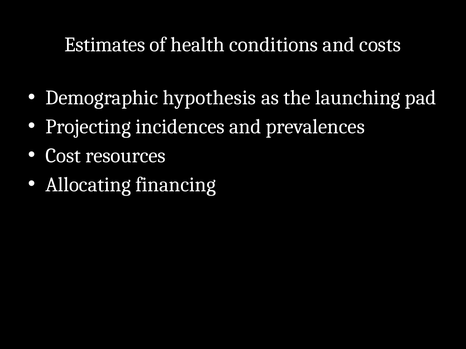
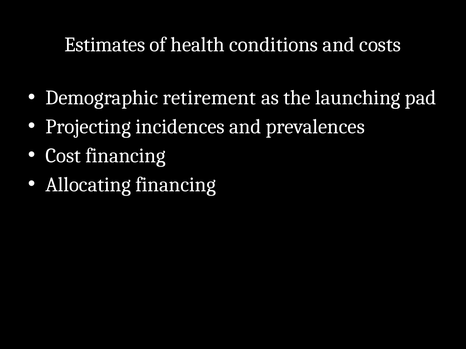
hypothesis: hypothesis -> retirement (209, 98)
Cost resources: resources -> financing (126, 156)
